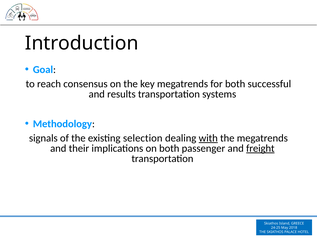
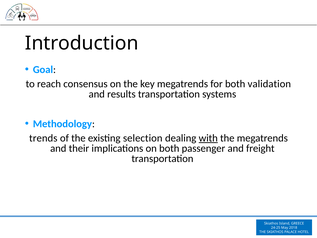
successful: successful -> validation (269, 84)
signals: signals -> trends (43, 138)
freight underline: present -> none (260, 148)
